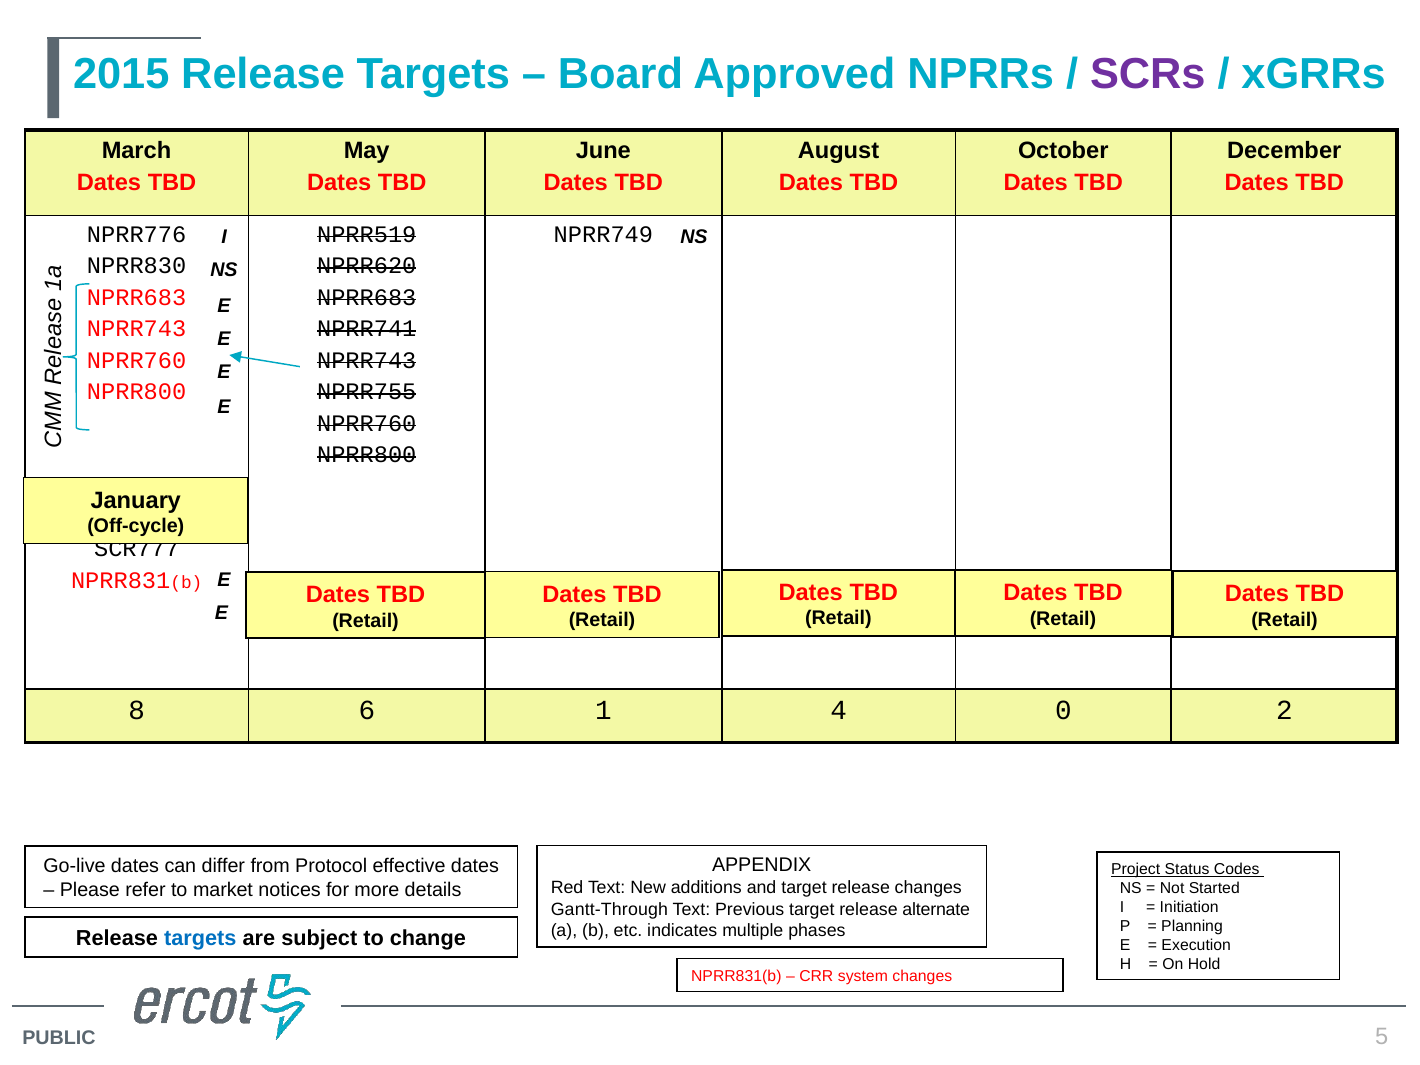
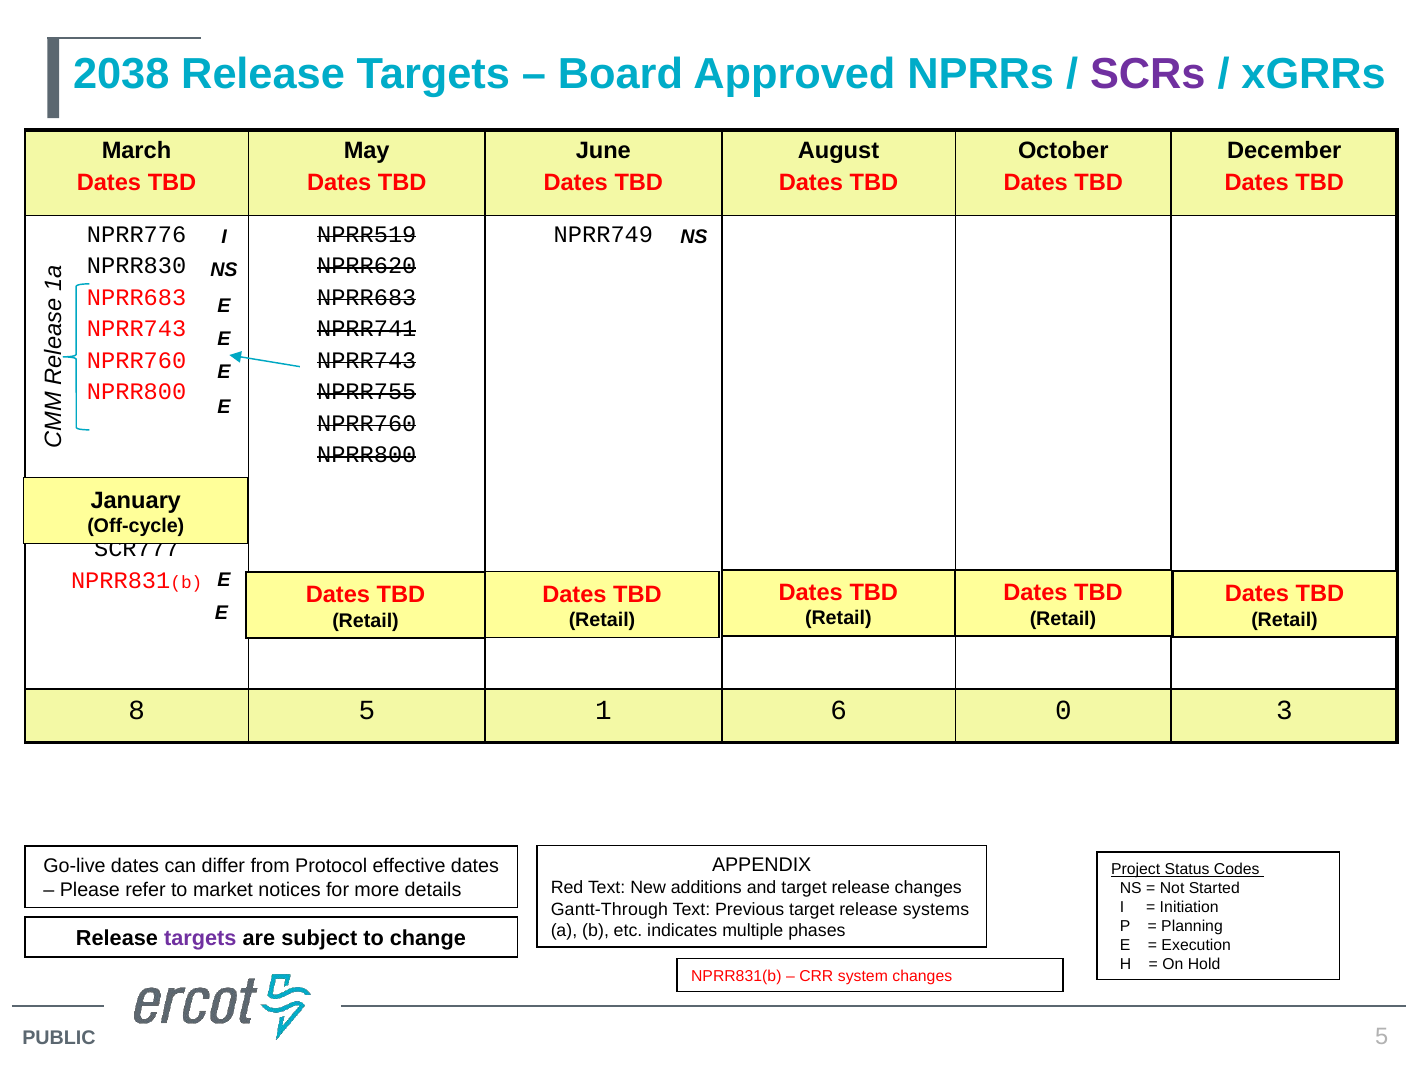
2015: 2015 -> 2038 (121, 74)
8 6: 6 -> 5 (367, 710)
4: 4 -> 6 (839, 710)
2: 2 -> 3 (1284, 710)
alternate: alternate -> systems (936, 909)
targets colour: blue -> purple (200, 938)
